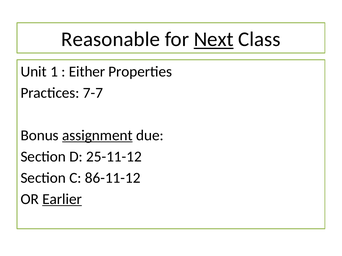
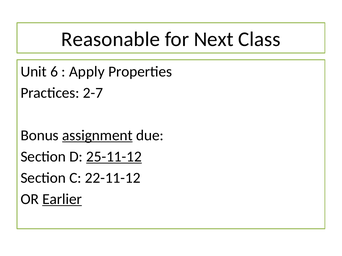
Next underline: present -> none (214, 39)
1: 1 -> 6 (54, 72)
Either: Either -> Apply (87, 72)
7-7: 7-7 -> 2-7 (93, 93)
25-11-12 underline: none -> present (114, 157)
86-11-12: 86-11-12 -> 22-11-12 (113, 178)
